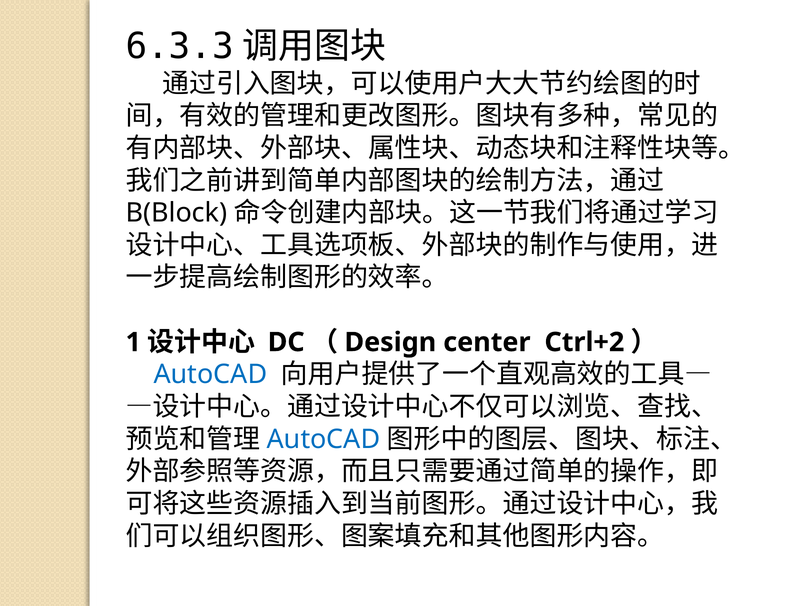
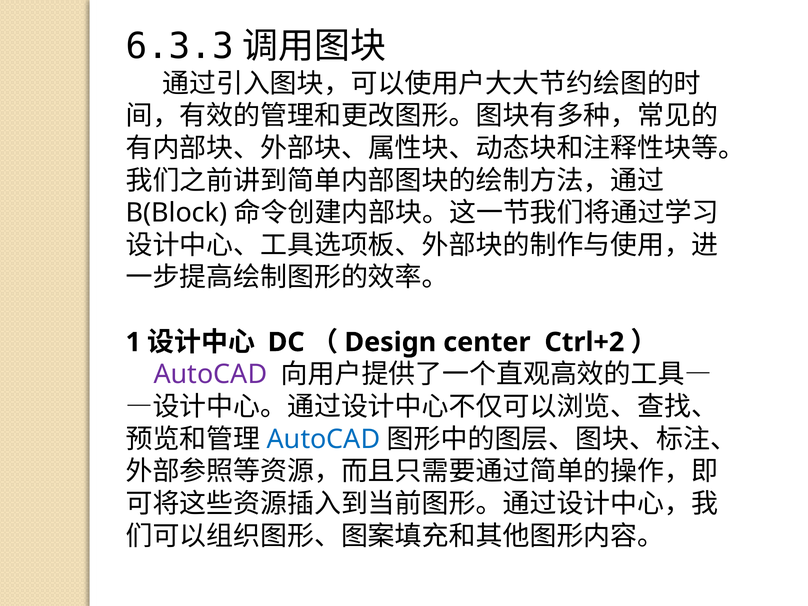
AutoCAD colour: blue -> purple (210, 375)
